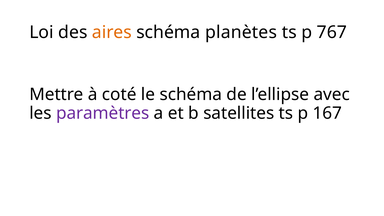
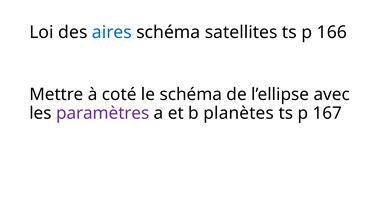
aires colour: orange -> blue (112, 32)
planètes: planètes -> satellites (241, 32)
767: 767 -> 166 (332, 32)
satellites: satellites -> planètes (239, 113)
